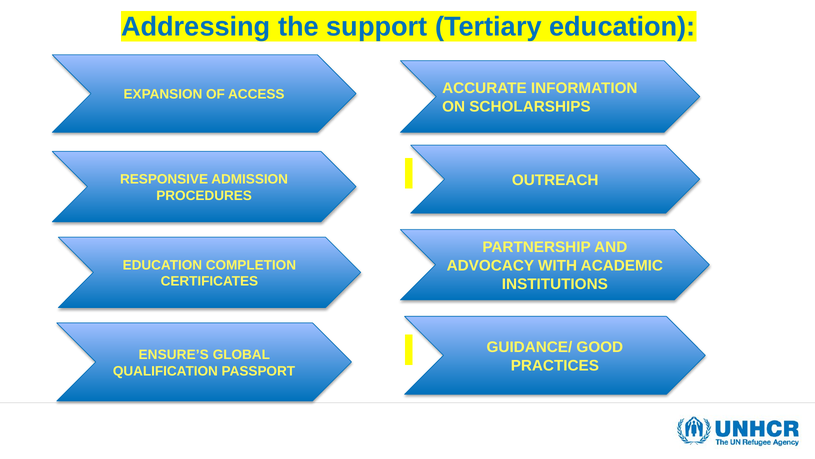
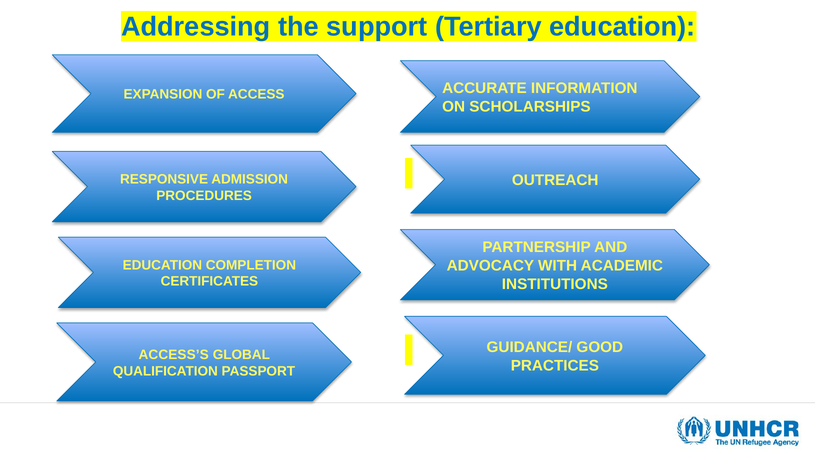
ENSURE’S: ENSURE’S -> ACCESS’S (174, 354)
